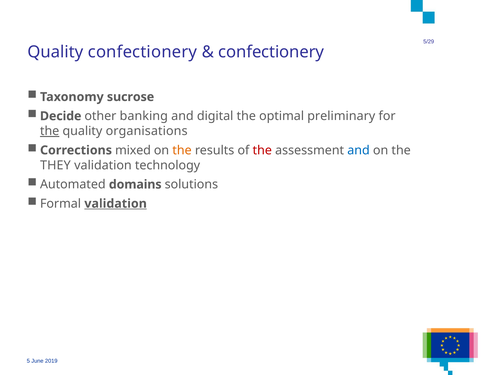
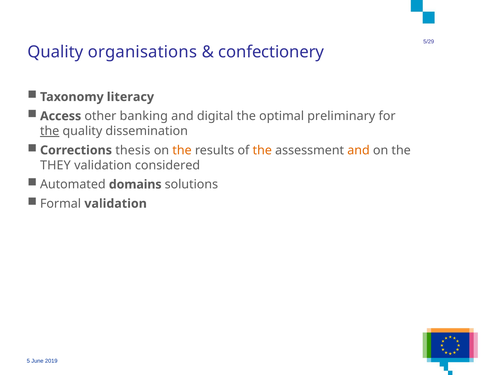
Quality confectionery: confectionery -> organisations (142, 52)
sucrose: sucrose -> literacy (130, 97)
Decide: Decide -> Access (61, 116)
organisations: organisations -> dissemination (147, 131)
mixed: mixed -> thesis (133, 150)
the colour: red -> orange (262, 150)
and colour: blue -> orange (359, 150)
technology: technology -> considered (168, 165)
validation underline: present -> none (116, 204)
